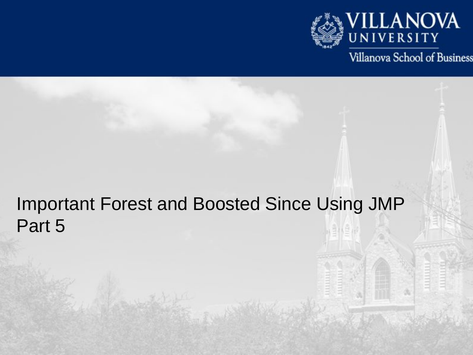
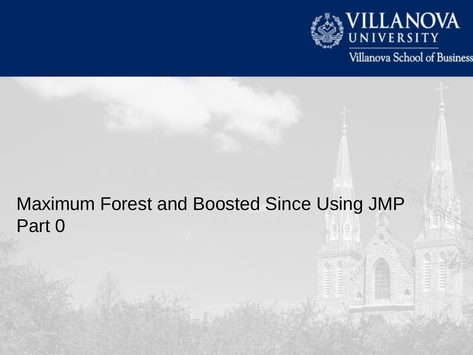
Important: Important -> Maximum (56, 204)
5: 5 -> 0 (60, 226)
